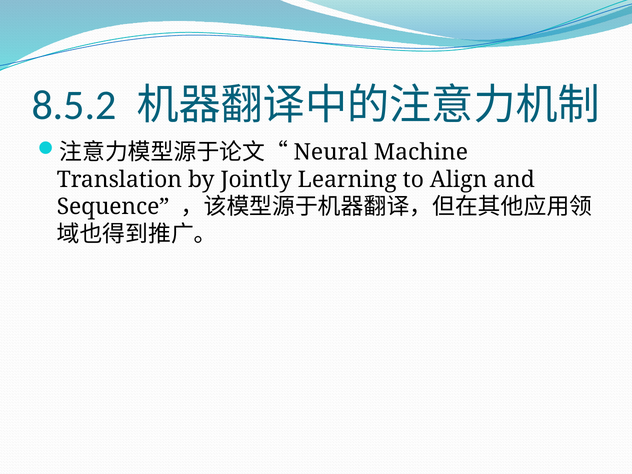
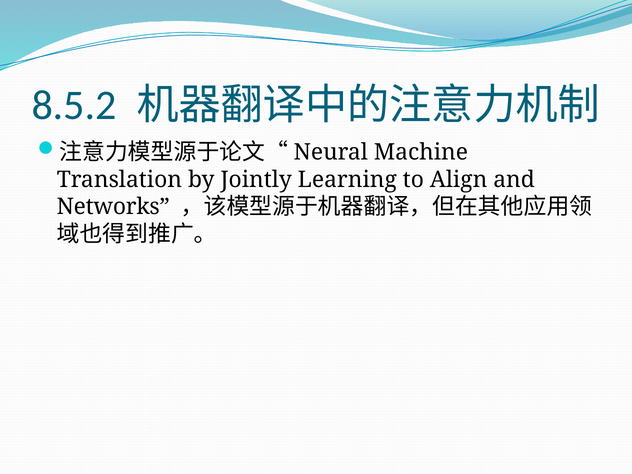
Sequence: Sequence -> Networks (113, 207)
